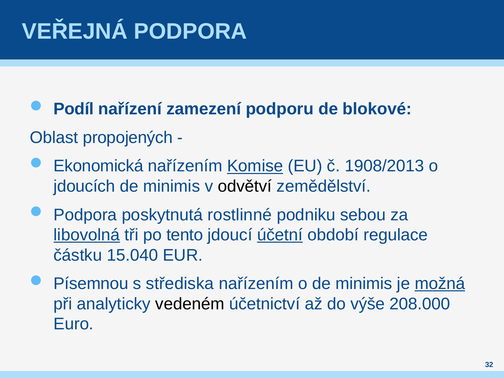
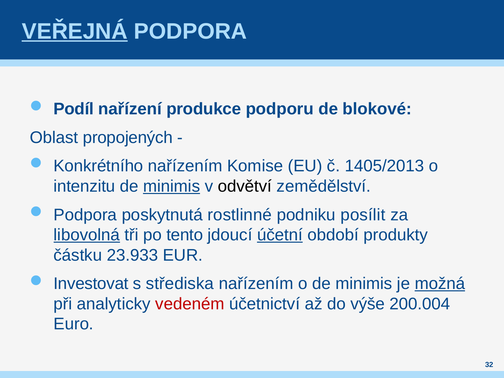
VEŘEJNÁ underline: none -> present (75, 31)
zamezení: zamezení -> produkce (204, 109)
Ekonomická: Ekonomická -> Konkrétního (98, 166)
Komise underline: present -> none (255, 166)
1908/2013: 1908/2013 -> 1405/2013 (384, 166)
jdoucích: jdoucích -> intenzitu (84, 186)
minimis underline: none -> present (172, 186)
sebou: sebou -> posílit (363, 215)
regulace: regulace -> produkty (396, 235)
15.040: 15.040 -> 23.933 (132, 255)
Písemnou: Písemnou -> Investovat (91, 284)
vedeném colour: black -> red (190, 304)
208.000: 208.000 -> 200.004 (420, 304)
